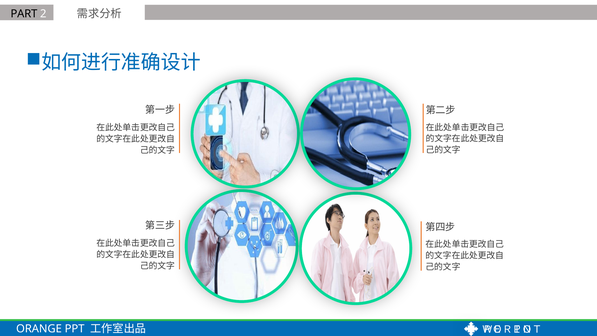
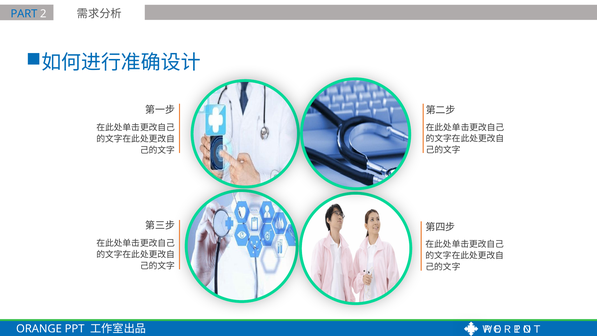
PART colour: black -> blue (24, 14)
